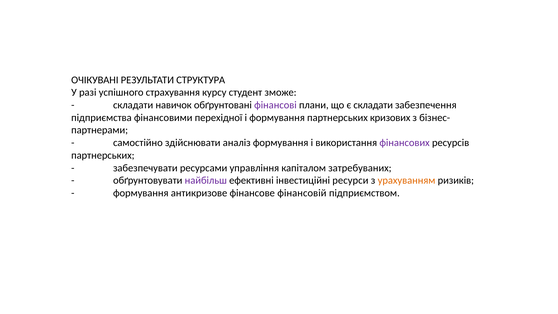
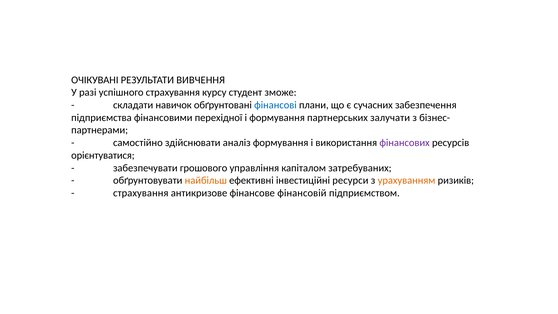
СТРУКТУРА: СТРУКТУРА -> ВИВЧЕННЯ (201, 80)
фінансові colour: purple -> blue (275, 105)
є складати: складати -> сучасних (373, 105)
кризових: кризових -> залучати (390, 118)
партнерських: партнерських -> орієнтуватися (103, 155)
ресурсами: ресурсами -> грошового (204, 168)
найбільш colour: purple -> orange (206, 180)
формування: формування -> страхування (141, 193)
